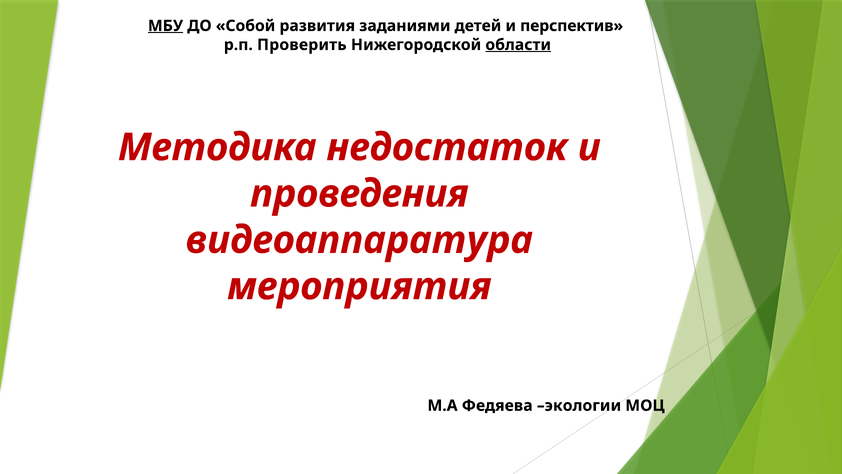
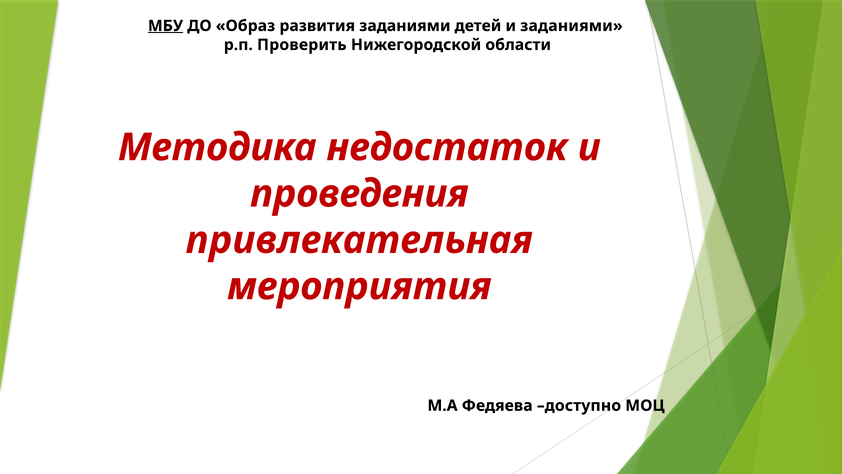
Собой: Собой -> Образ (246, 26)
и перспектив: перспектив -> заданиями (571, 26)
области underline: present -> none (518, 45)
видеоаппаратура: видеоаппаратура -> привлекательная (359, 240)
экологии: экологии -> доступно (579, 405)
